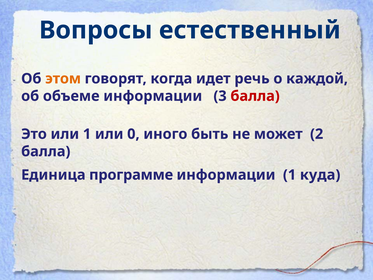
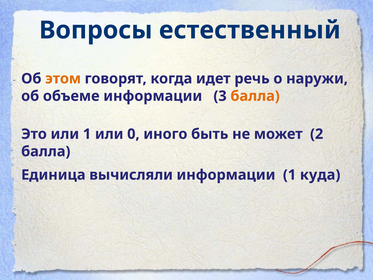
каждой: каждой -> наружи (317, 79)
балла colour: red -> orange (255, 96)
программе: программе -> вычисляли (131, 175)
